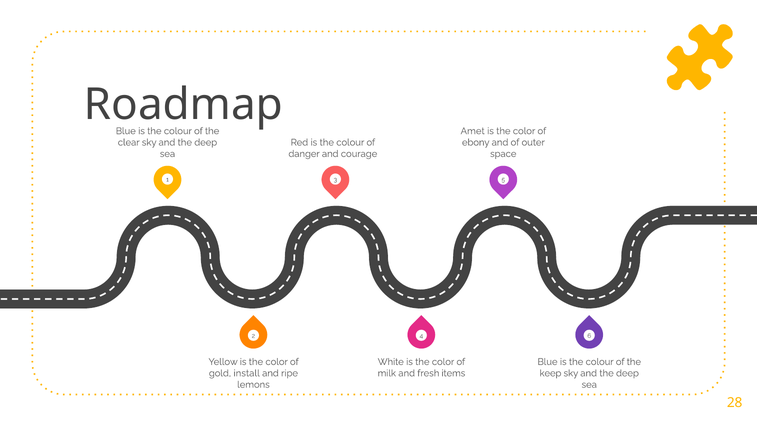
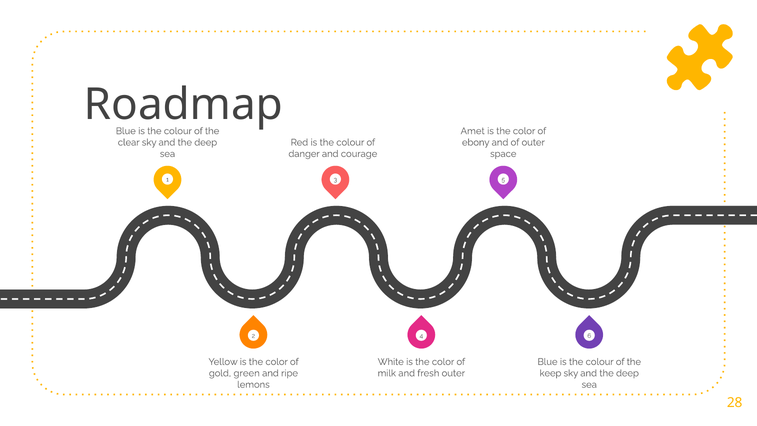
install: install -> green (247, 373)
fresh items: items -> outer (453, 373)
